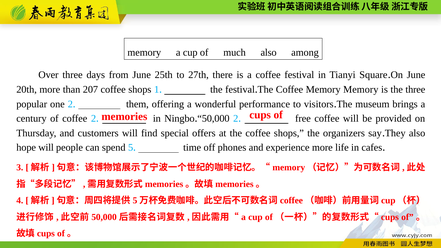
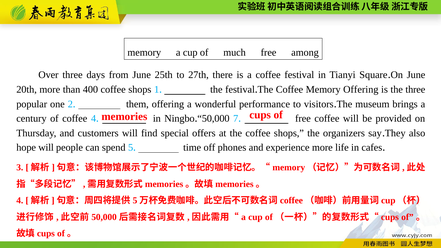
much also: also -> free (269, 53)
207: 207 -> 400 (90, 89)
Memory Memory: Memory -> Offering (361, 89)
coffee 2: 2 -> 4 (94, 119)
2: 2 -> 7 (236, 119)
